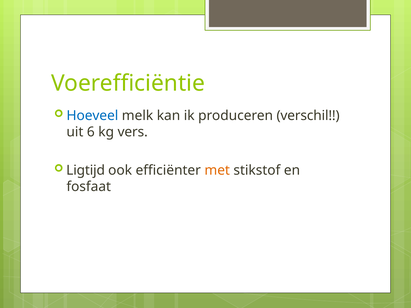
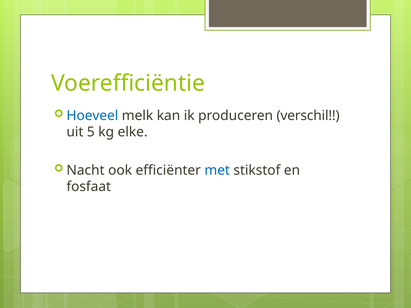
6: 6 -> 5 (91, 132)
vers: vers -> elke (133, 132)
Ligtijd: Ligtijd -> Nacht (86, 170)
met colour: orange -> blue (217, 170)
